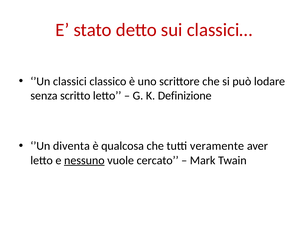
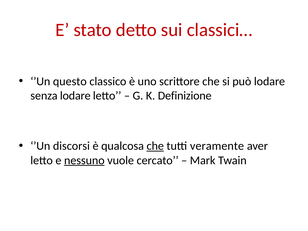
classici: classici -> questo (70, 81)
senza scritto: scritto -> lodare (75, 96)
diventa: diventa -> discorsi (71, 146)
che underline: none -> present (155, 146)
